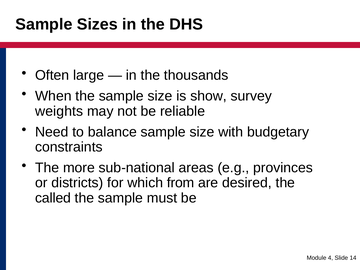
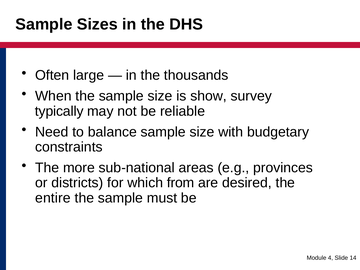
weights: weights -> typically (59, 111)
called: called -> entire (53, 198)
